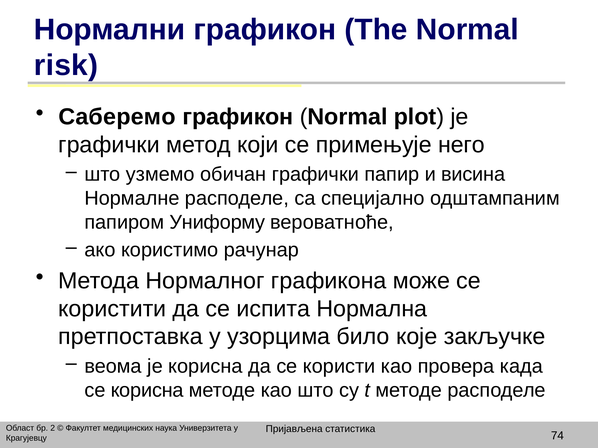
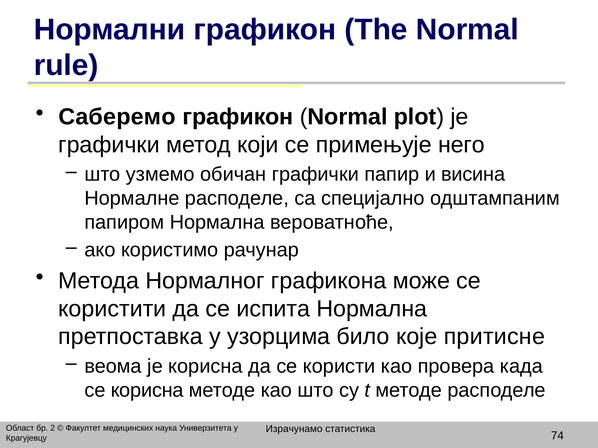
risk: risk -> rule (66, 65)
папиром Униформу: Униформу -> Нормална (217, 222)
закључке: закључке -> притисне (494, 337)
Пријављена: Пријављена -> Израчунамо (294, 429)
